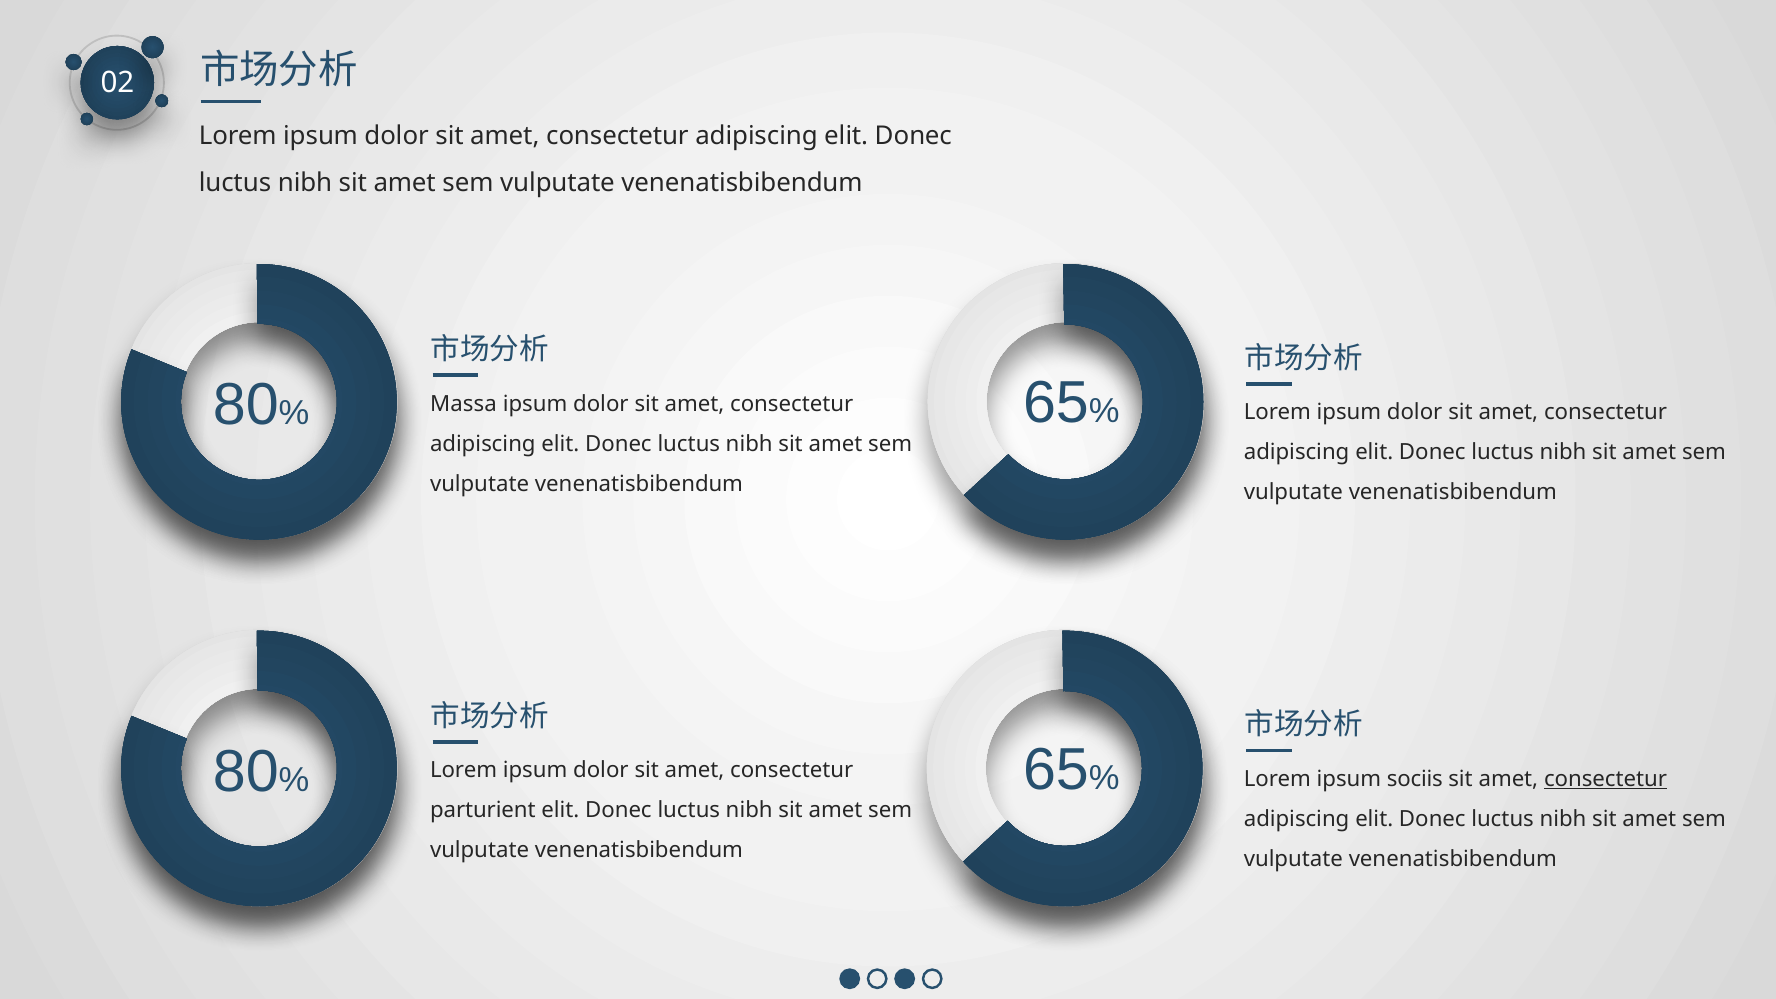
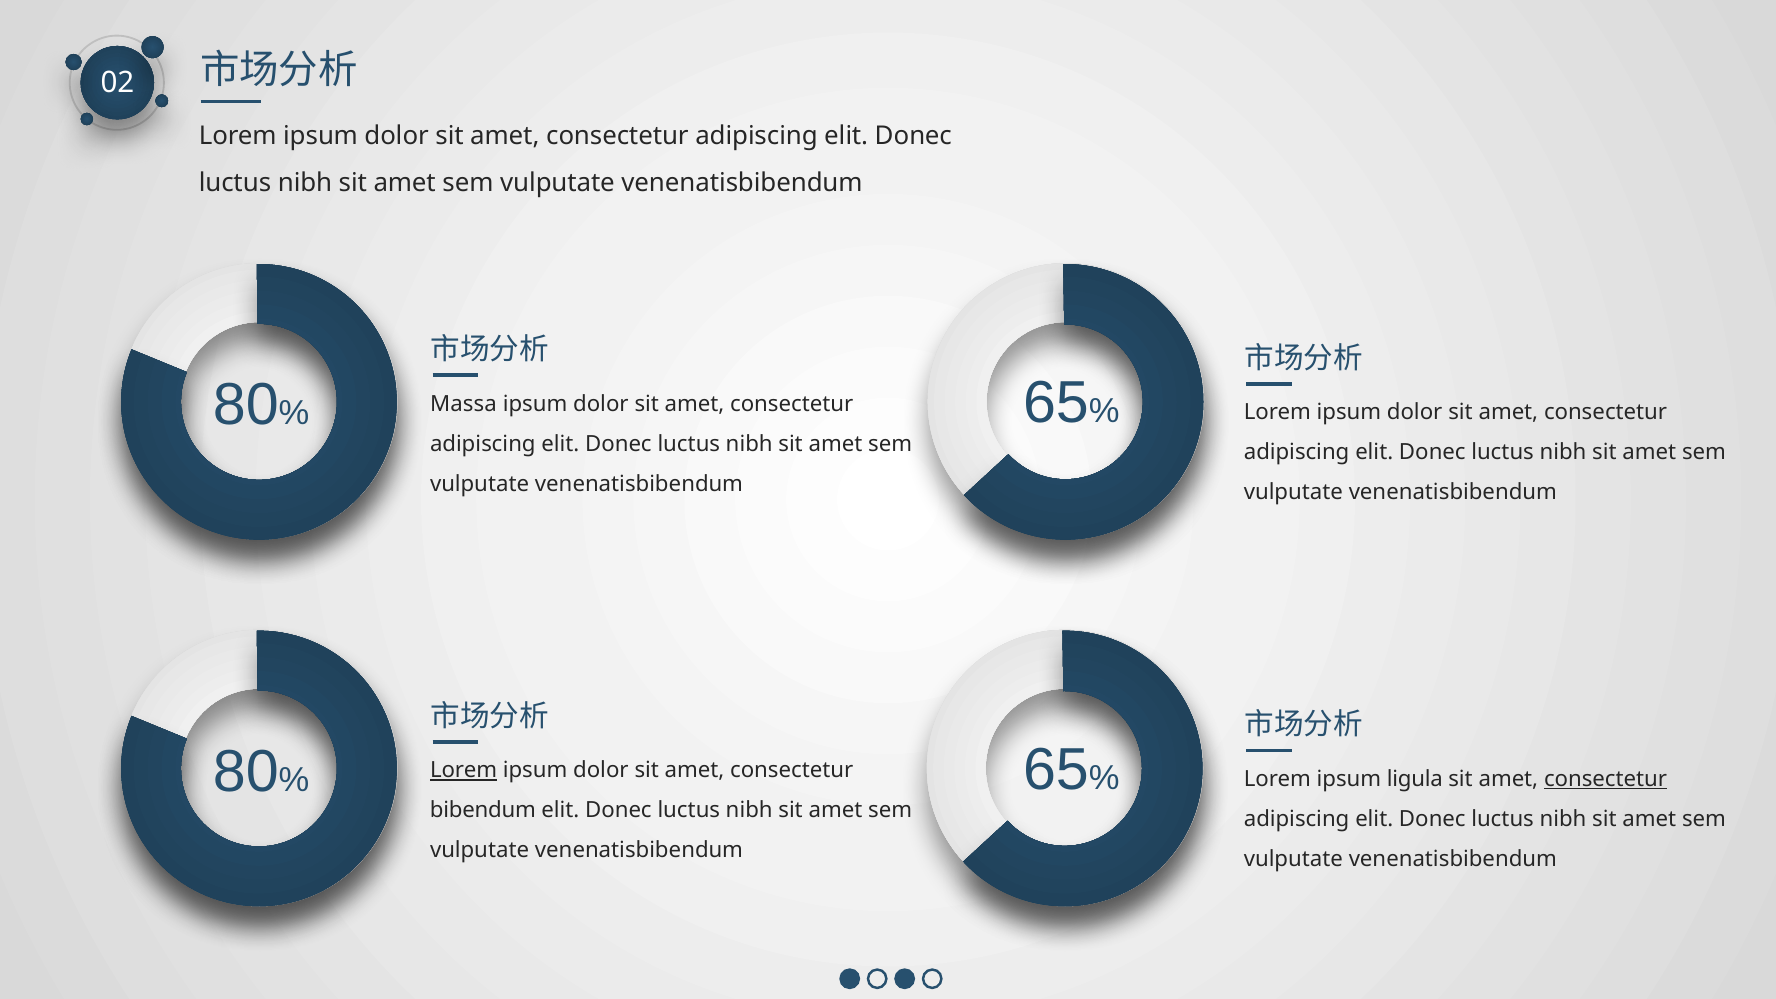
Lorem underline: none -> present (464, 770)
sociis: sociis -> ligula (1415, 779)
parturient: parturient -> bibendum (483, 810)
